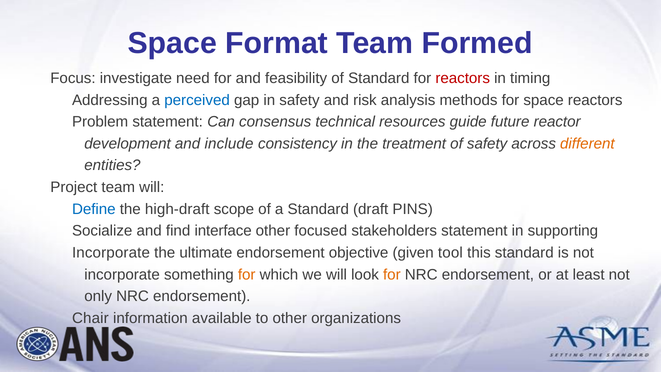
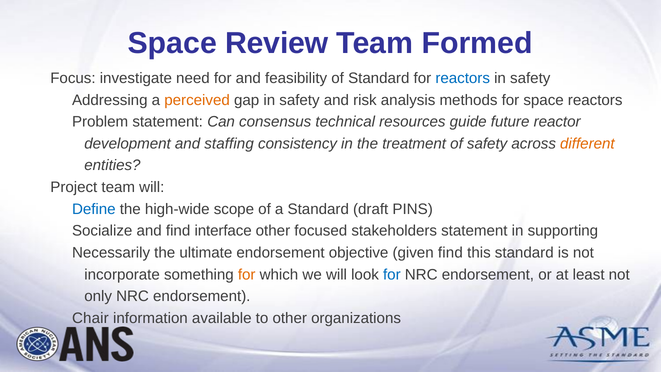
Format: Format -> Review (277, 43)
reactors colour: red -> blue (463, 78)
timing: timing -> safety (530, 78)
perceived colour: blue -> orange (197, 100)
include: include -> staffing (229, 144)
high-draft: high-draft -> high-wide (177, 209)
Incorporate: Incorporate -> Necessarily (111, 253)
given tool: tool -> find (450, 253)
for colour: orange -> blue (392, 274)
